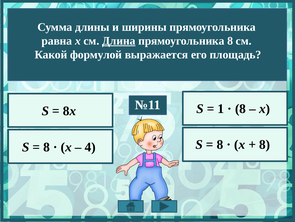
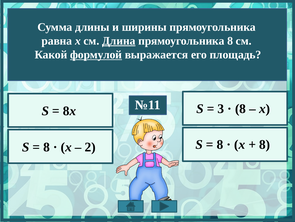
формулой underline: none -> present (96, 55)
1: 1 -> 3 (221, 108)
4: 4 -> 2 (90, 147)
